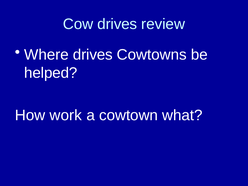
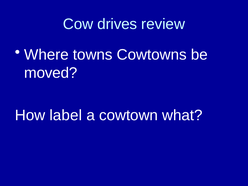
Where drives: drives -> towns (93, 55)
helped: helped -> moved (51, 73)
work: work -> label (66, 115)
